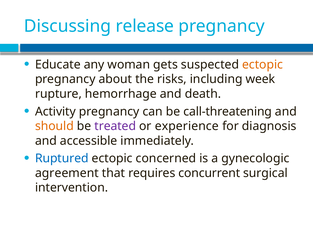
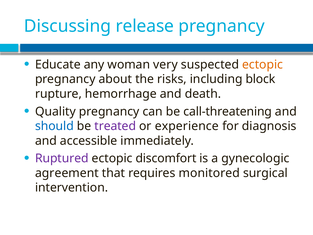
gets: gets -> very (165, 64)
week: week -> block (260, 79)
Activity: Activity -> Quality (55, 111)
should colour: orange -> blue (54, 126)
Ruptured colour: blue -> purple (62, 158)
concerned: concerned -> discomfort (166, 158)
concurrent: concurrent -> monitored (209, 173)
